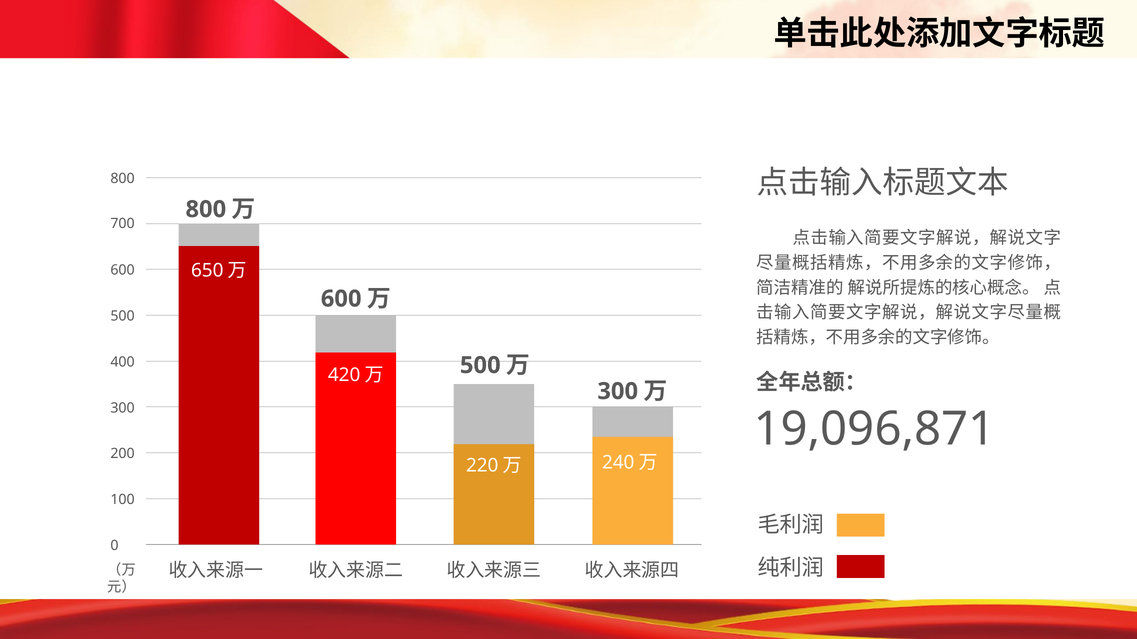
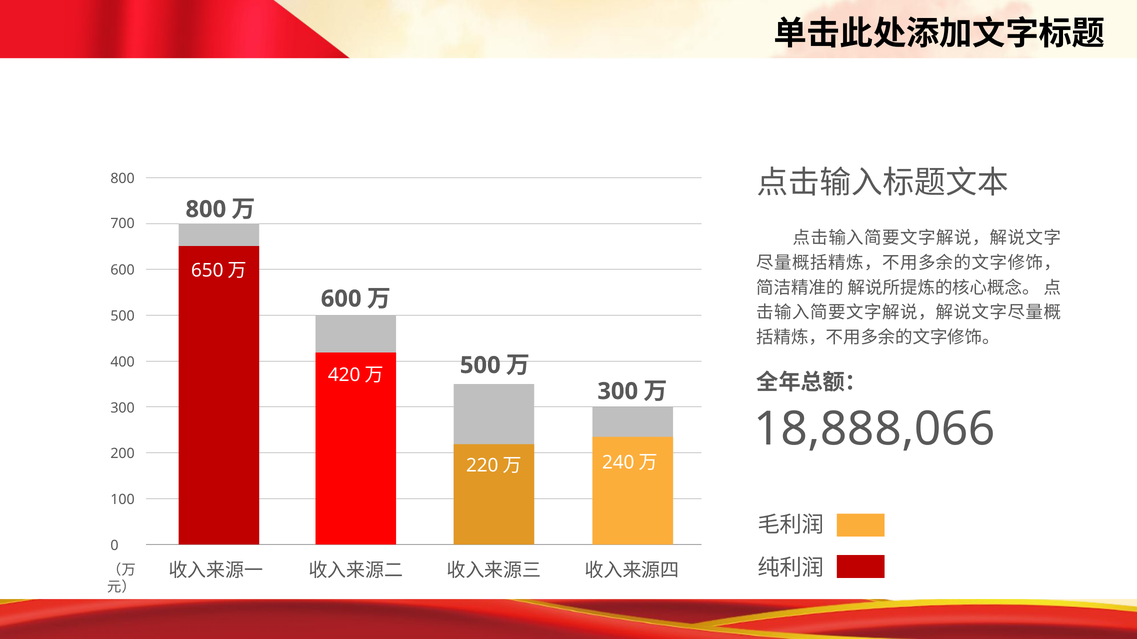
19,096,871: 19,096,871 -> 18,888,066 (875, 429)
